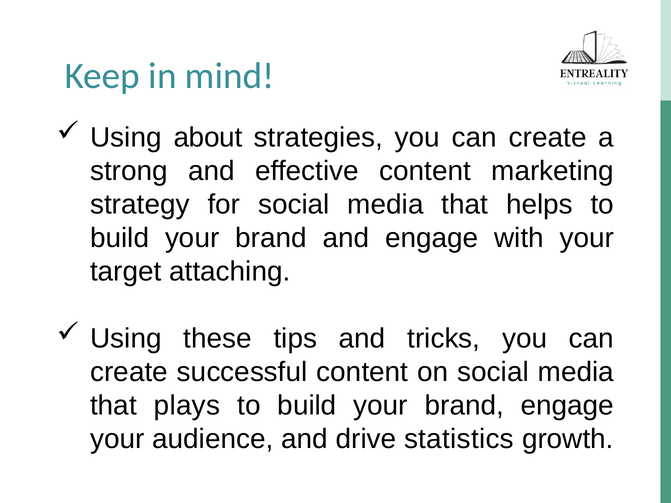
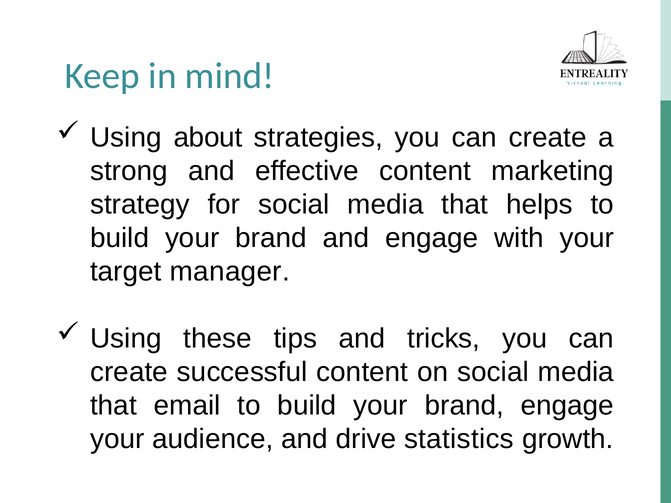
attaching: attaching -> manager (230, 272)
plays: plays -> email (187, 406)
